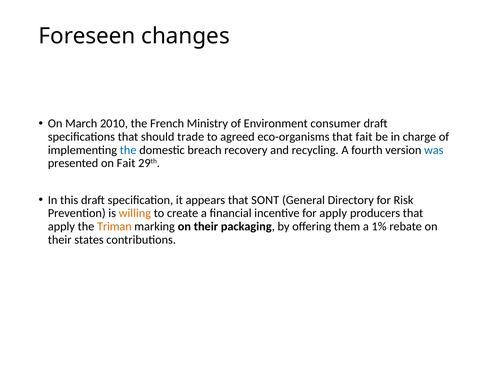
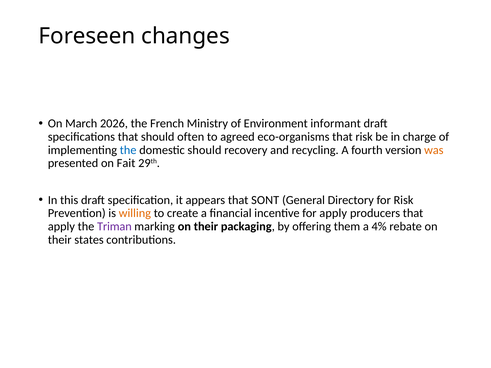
2010: 2010 -> 2026 (114, 124)
consumer: consumer -> informant (336, 124)
trade: trade -> often (191, 137)
that fait: fait -> risk (364, 137)
domestic breach: breach -> should (204, 150)
was colour: blue -> orange (434, 150)
Triman colour: orange -> purple (114, 227)
1%: 1% -> 4% (379, 227)
